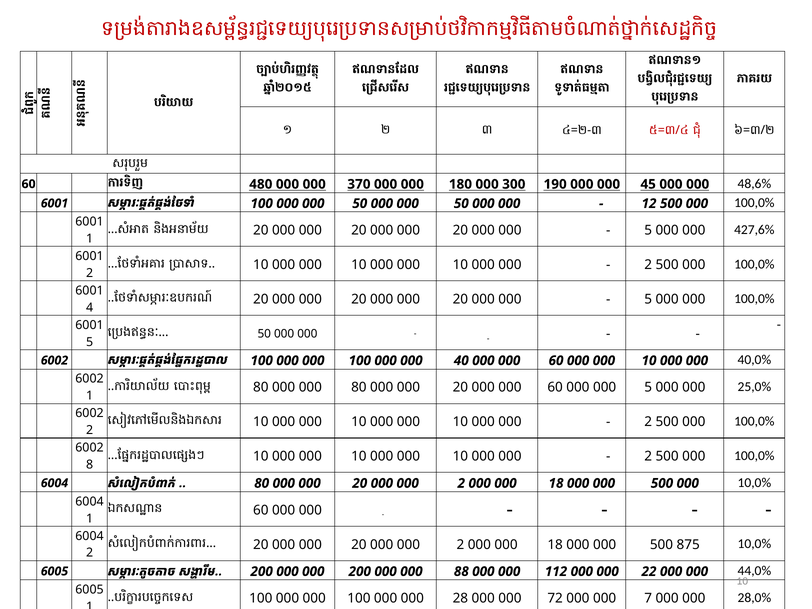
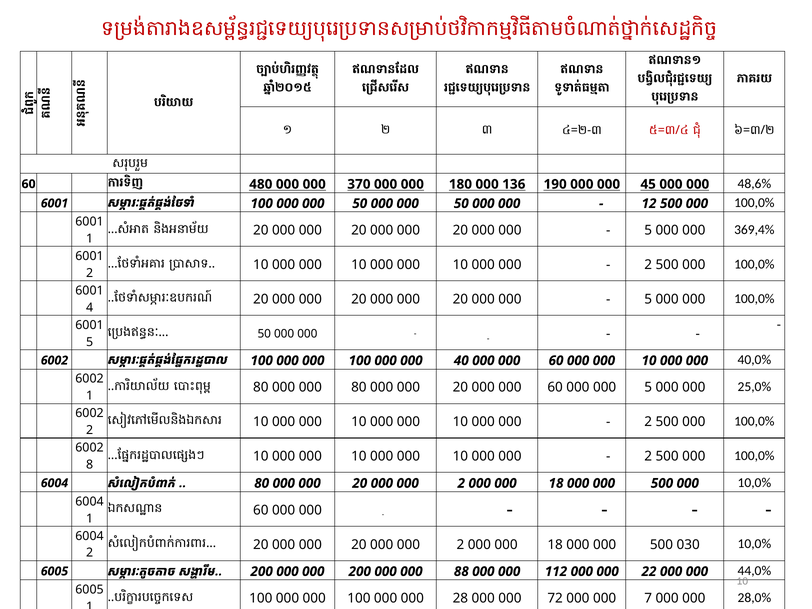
300: 300 -> 136 (514, 184)
427,6%: 427,6% -> 369,4% (754, 230)
875: 875 -> 030 (688, 545)
